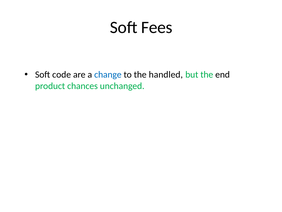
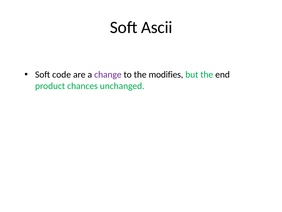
Fees: Fees -> Ascii (157, 27)
change colour: blue -> purple (108, 74)
handled: handled -> modifies (166, 74)
